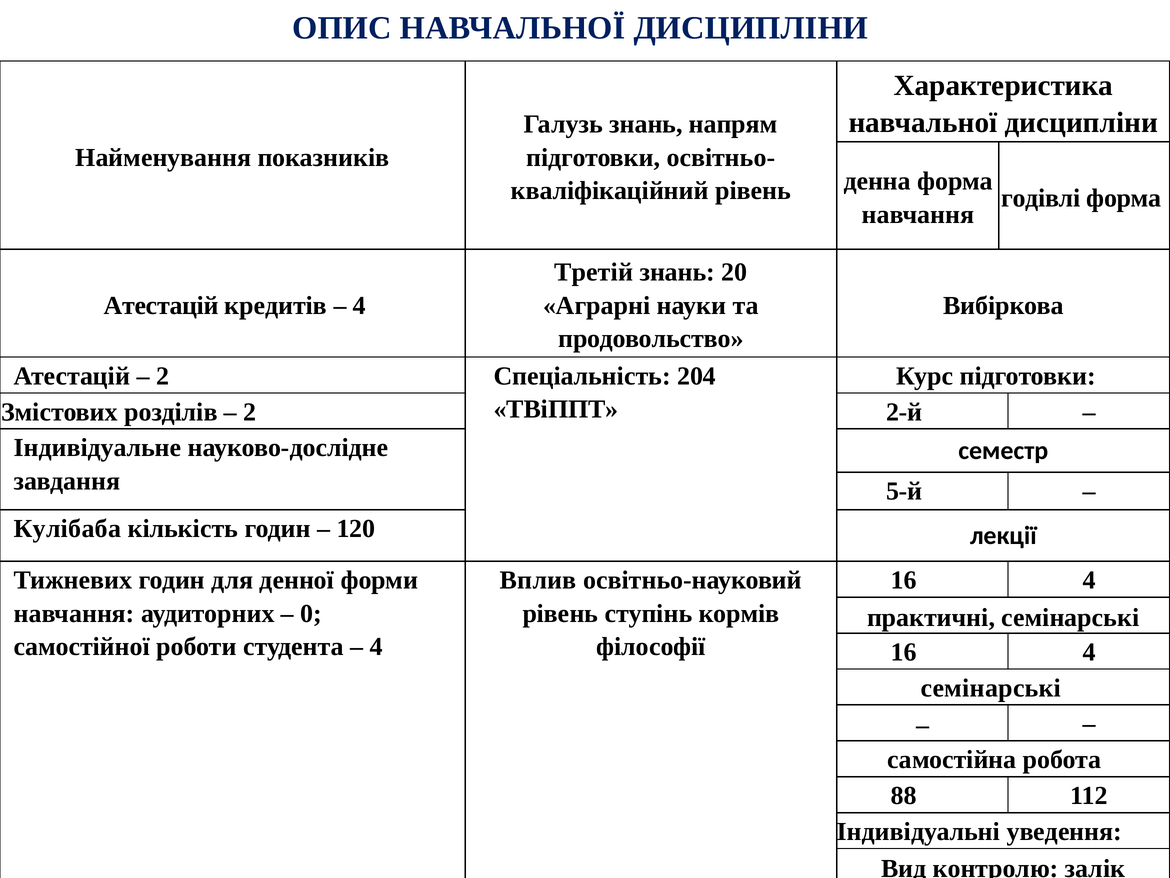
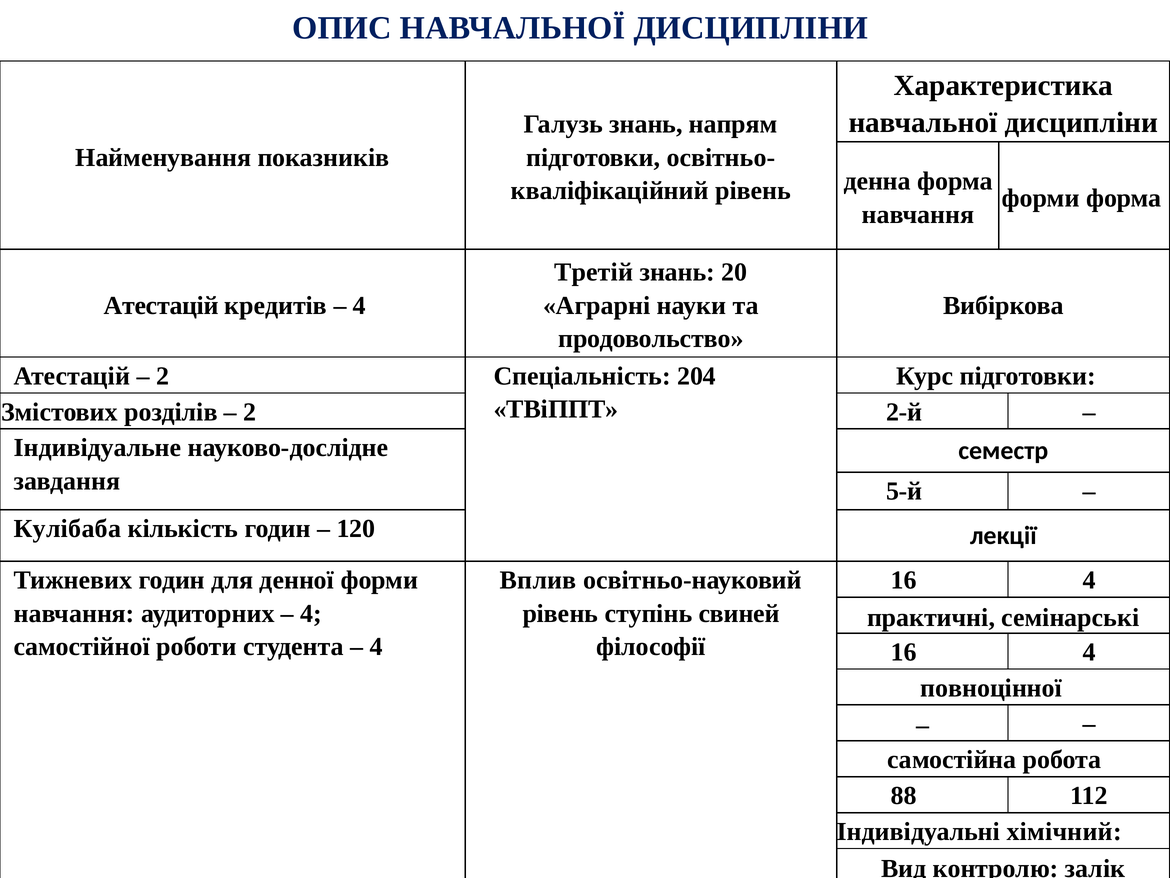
годівлі: годівлі -> форми (1041, 198)
0: 0 -> 4 (311, 613)
кормів: кормів -> свиней (739, 613)
семінарські: семінарські -> повноцінної (991, 688)
уведення: уведення -> хімічний (1064, 831)
